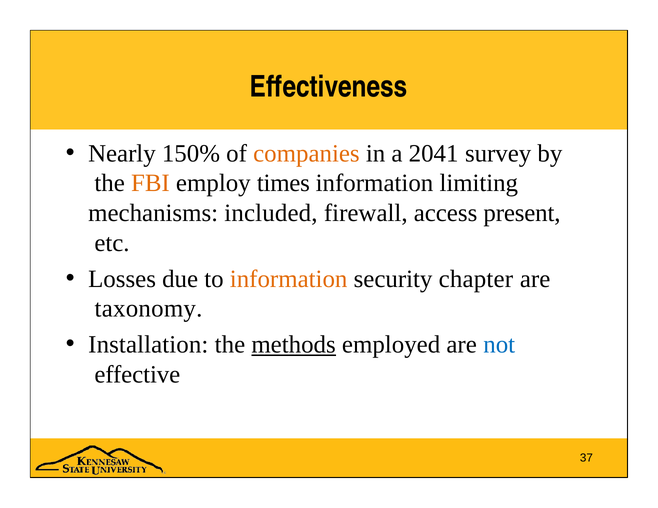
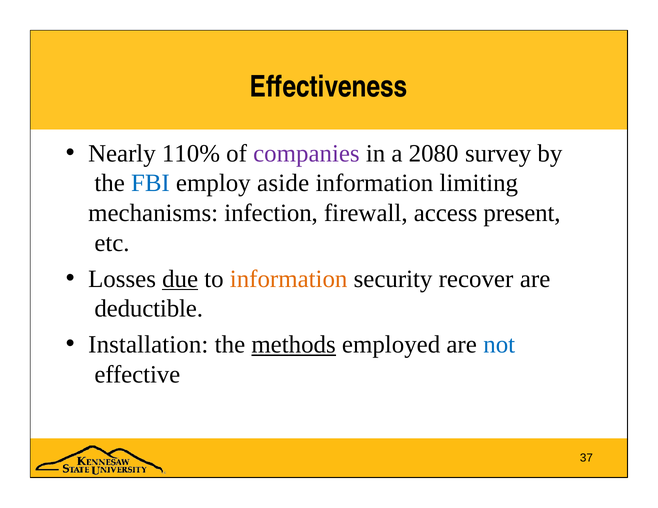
150%: 150% -> 110% (191, 153)
companies colour: orange -> purple (306, 153)
2041: 2041 -> 2080 (434, 153)
FBI colour: orange -> blue (150, 183)
times: times -> aside (283, 183)
included: included -> infection (271, 213)
due underline: none -> present (180, 279)
chapter: chapter -> recover (476, 279)
taxonomy: taxonomy -> deductible (149, 309)
